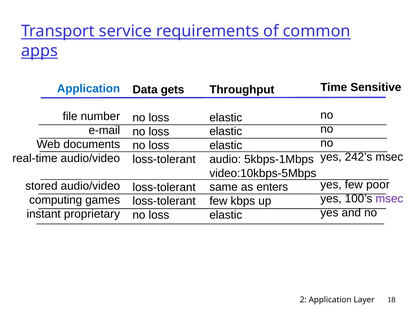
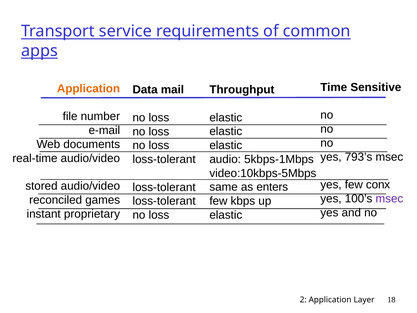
Application colour: blue -> orange (89, 89)
gets: gets -> mail (172, 90)
242’s: 242’s -> 793’s (359, 157)
poor: poor -> conx (378, 185)
computing: computing -> reconciled (56, 200)
